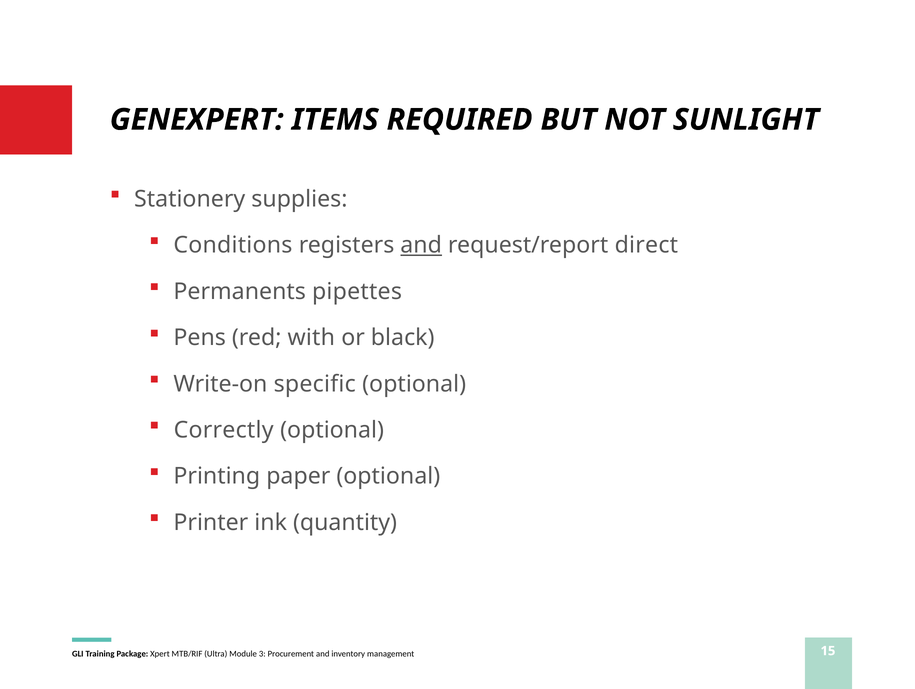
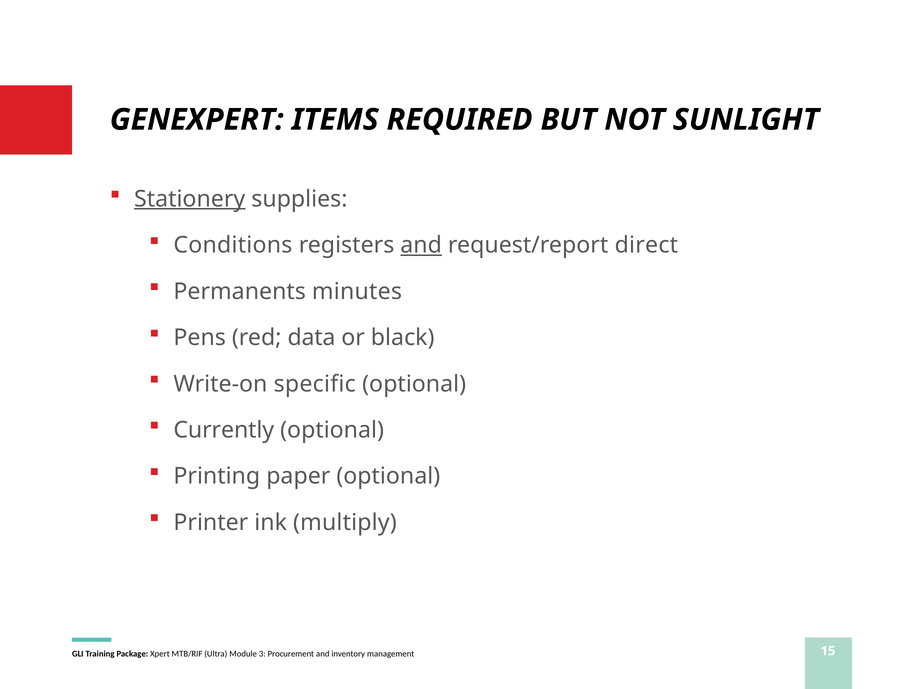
Stationery underline: none -> present (190, 199)
pipettes: pipettes -> minutes (357, 291)
with: with -> data (311, 337)
Correctly: Correctly -> Currently (224, 430)
quantity: quantity -> multiply (345, 522)
